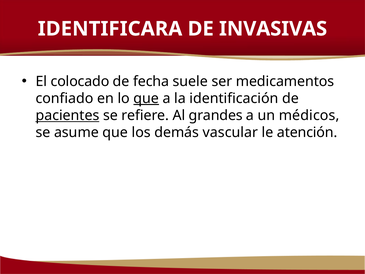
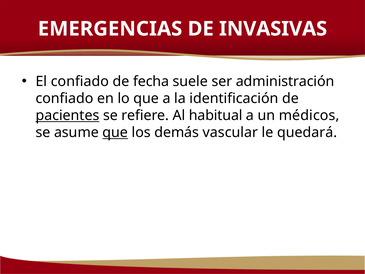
IDENTIFICARA: IDENTIFICARA -> EMERGENCIAS (110, 29)
El colocado: colocado -> confiado (80, 81)
medicamentos: medicamentos -> administración (285, 81)
que underline: present -> none (146, 98)
grandes: grandes -> habitual (216, 115)
que underline: none -> present (115, 132)
atención: atención -> quedará (307, 132)
